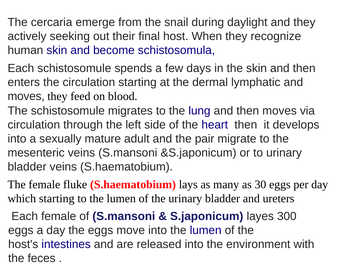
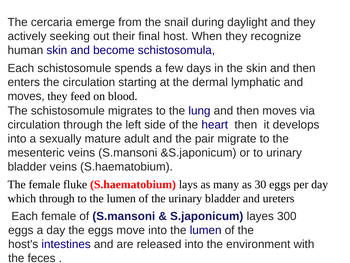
which starting: starting -> through (57, 198)
